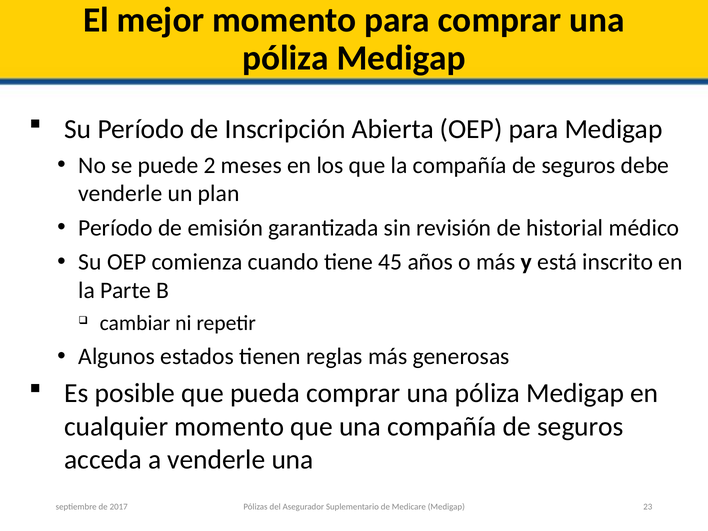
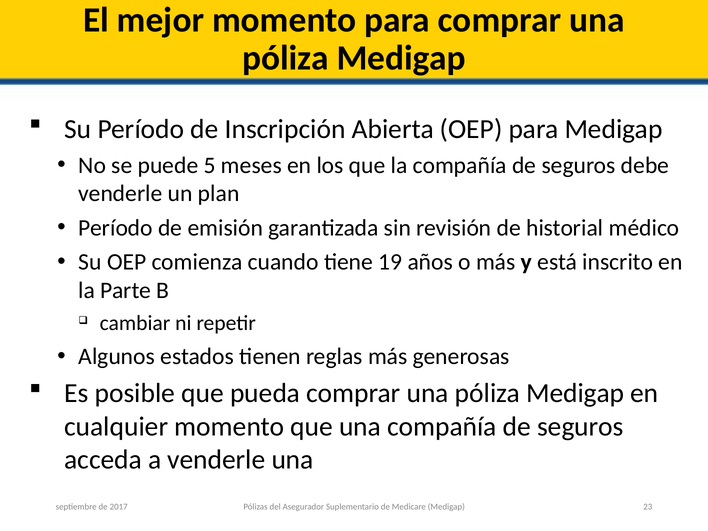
2: 2 -> 5 (210, 165)
45: 45 -> 19 (390, 262)
